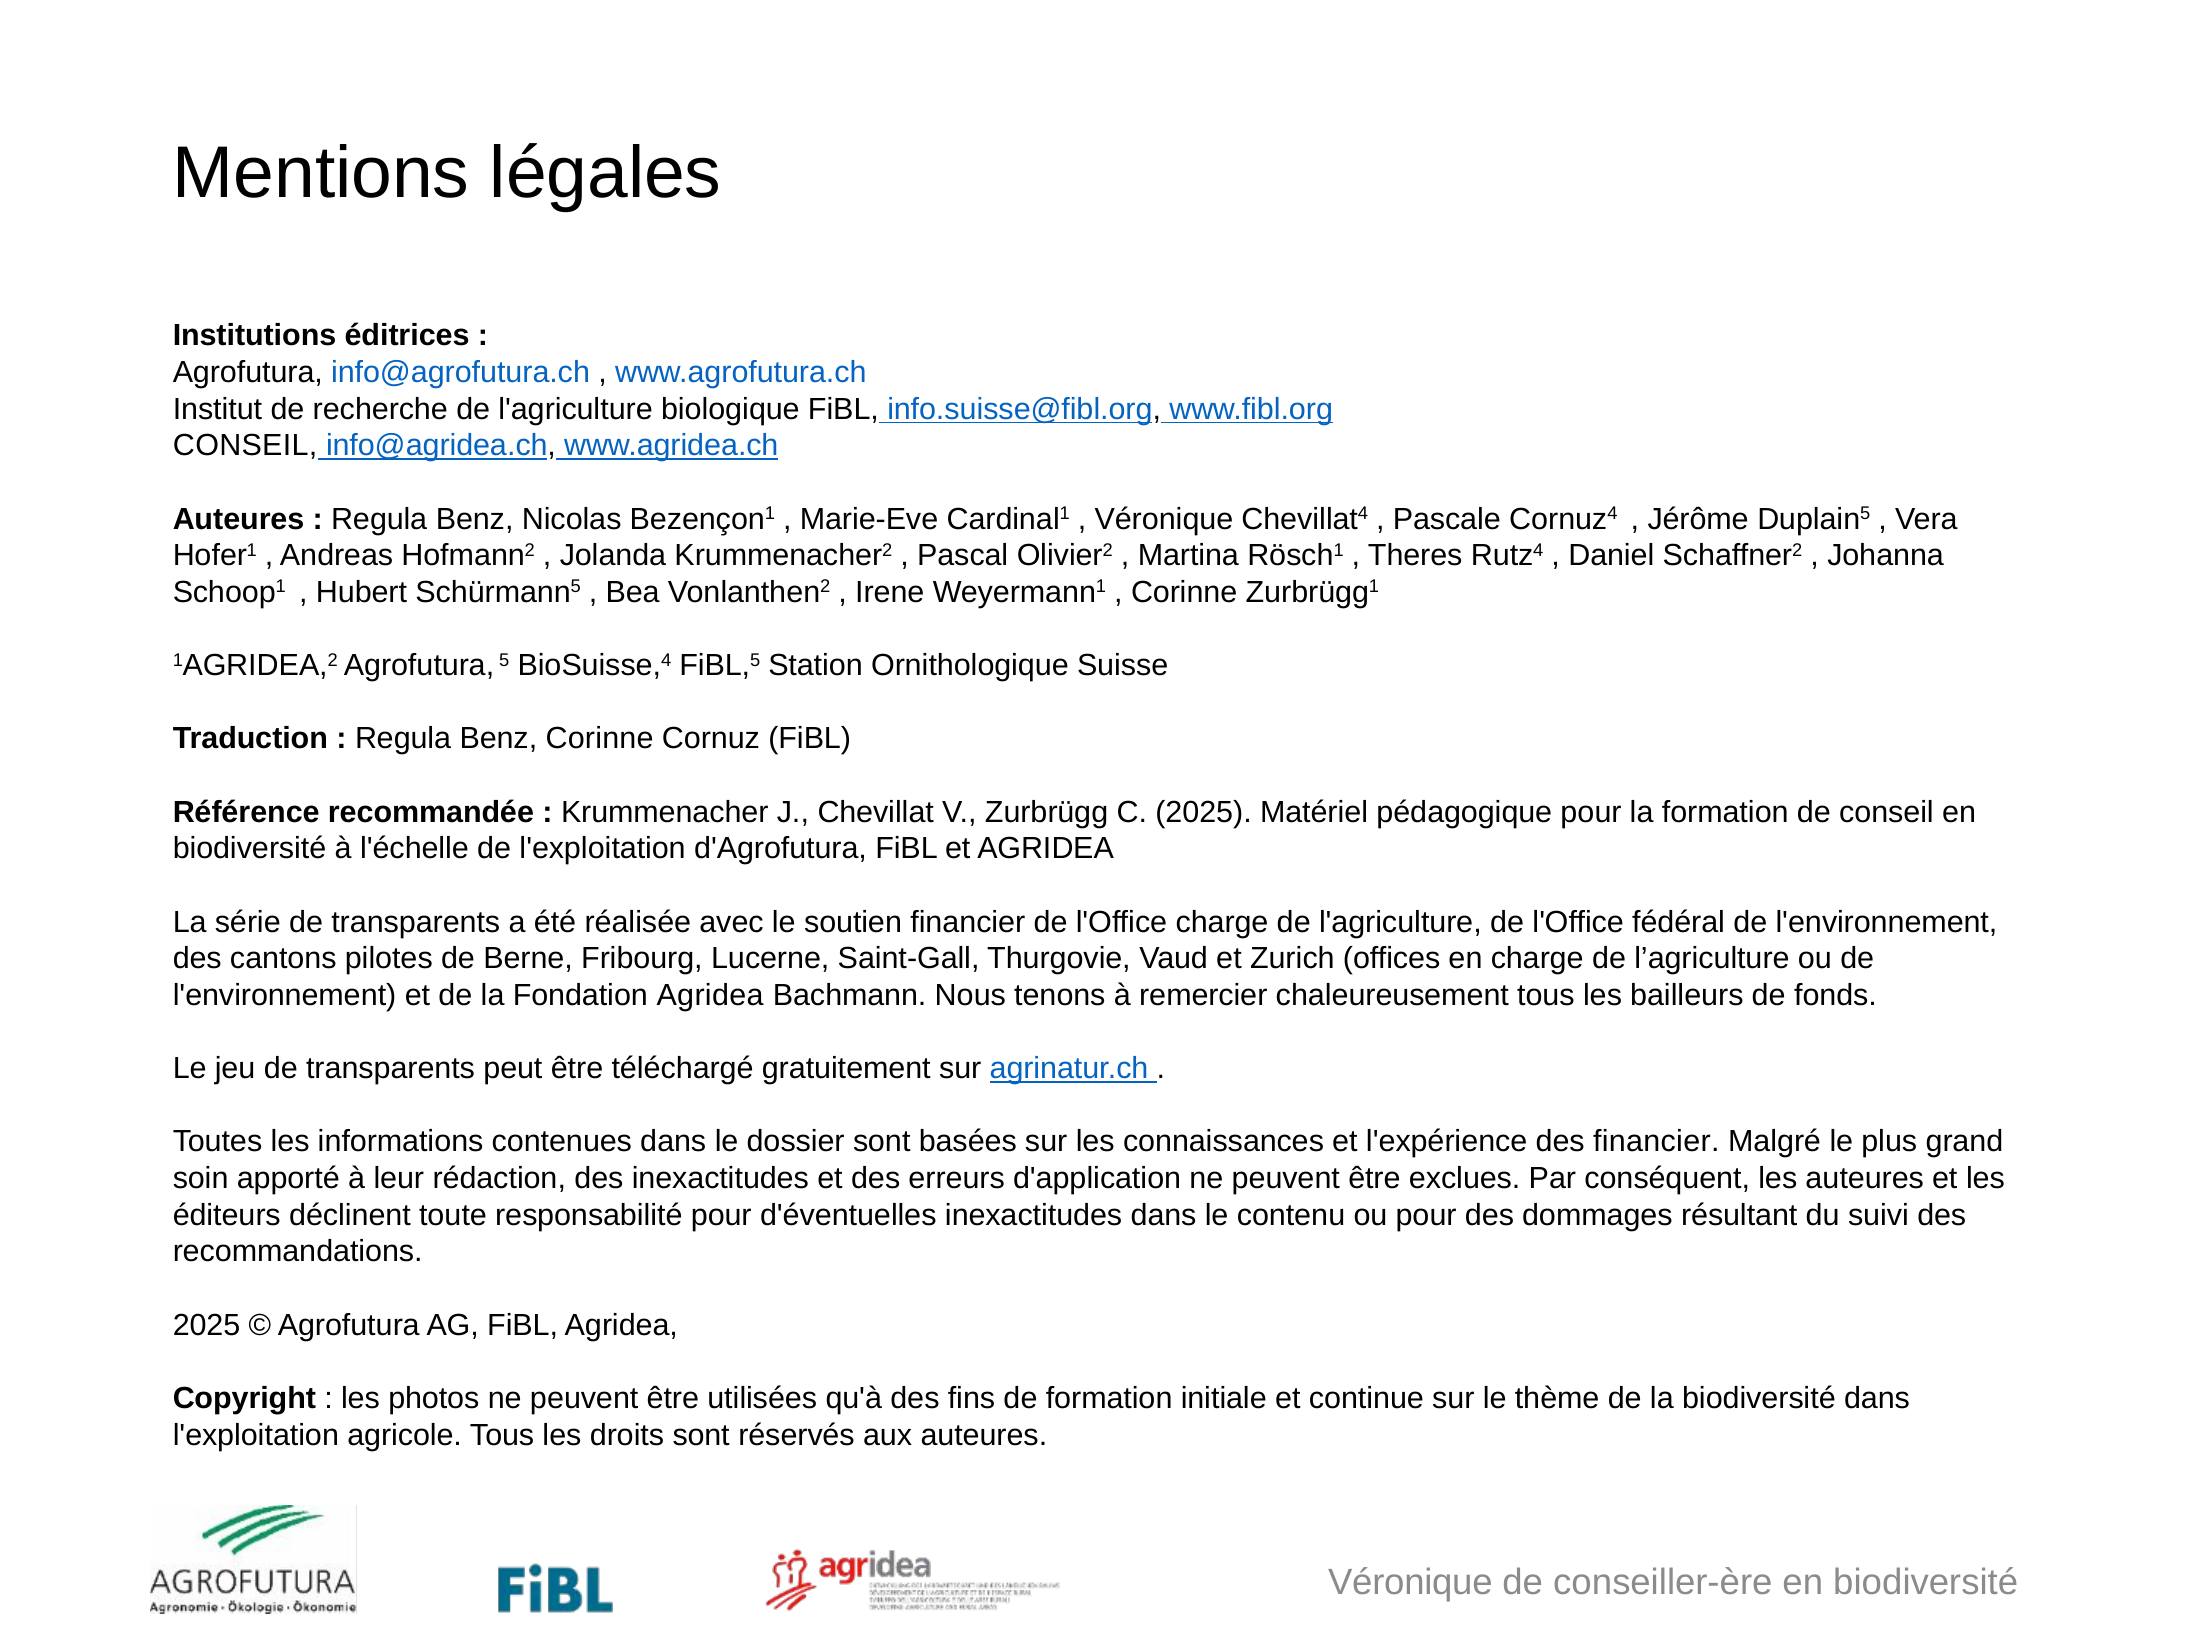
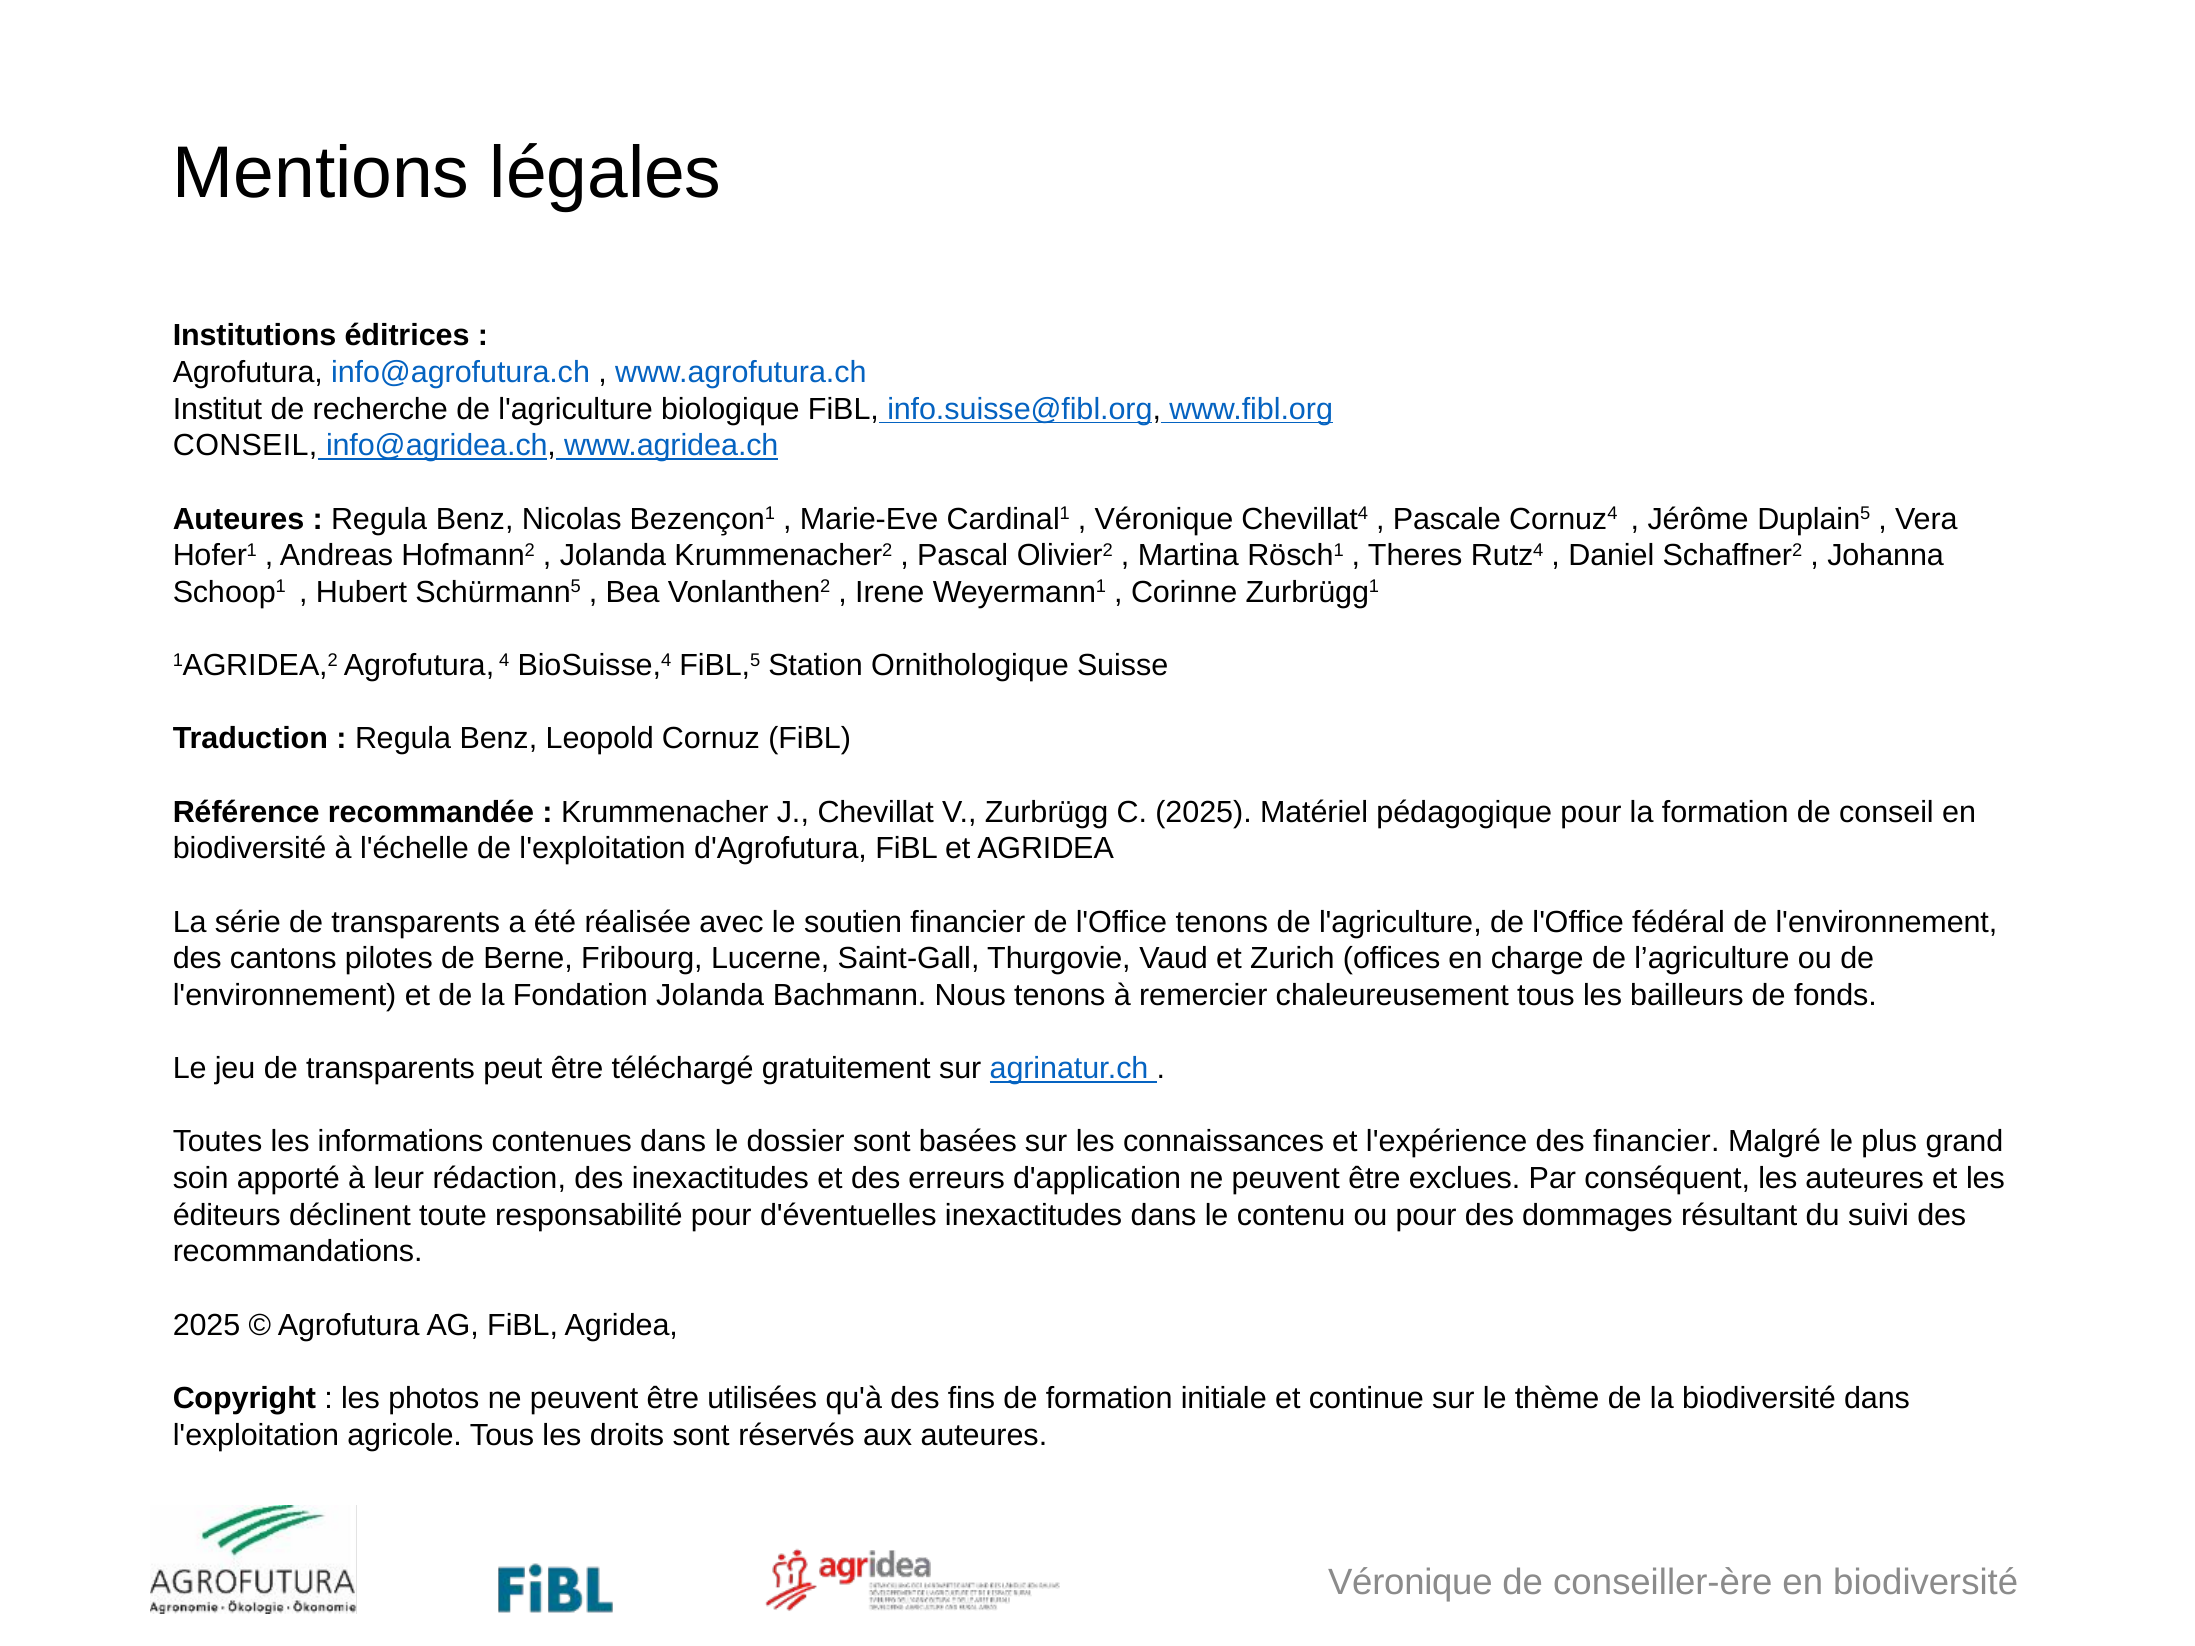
5: 5 -> 4 (504, 660)
Benz Corinne: Corinne -> Leopold (600, 739)
l'Office charge: charge -> tenons (1222, 922)
Fondation Agridea: Agridea -> Jolanda (710, 995)
